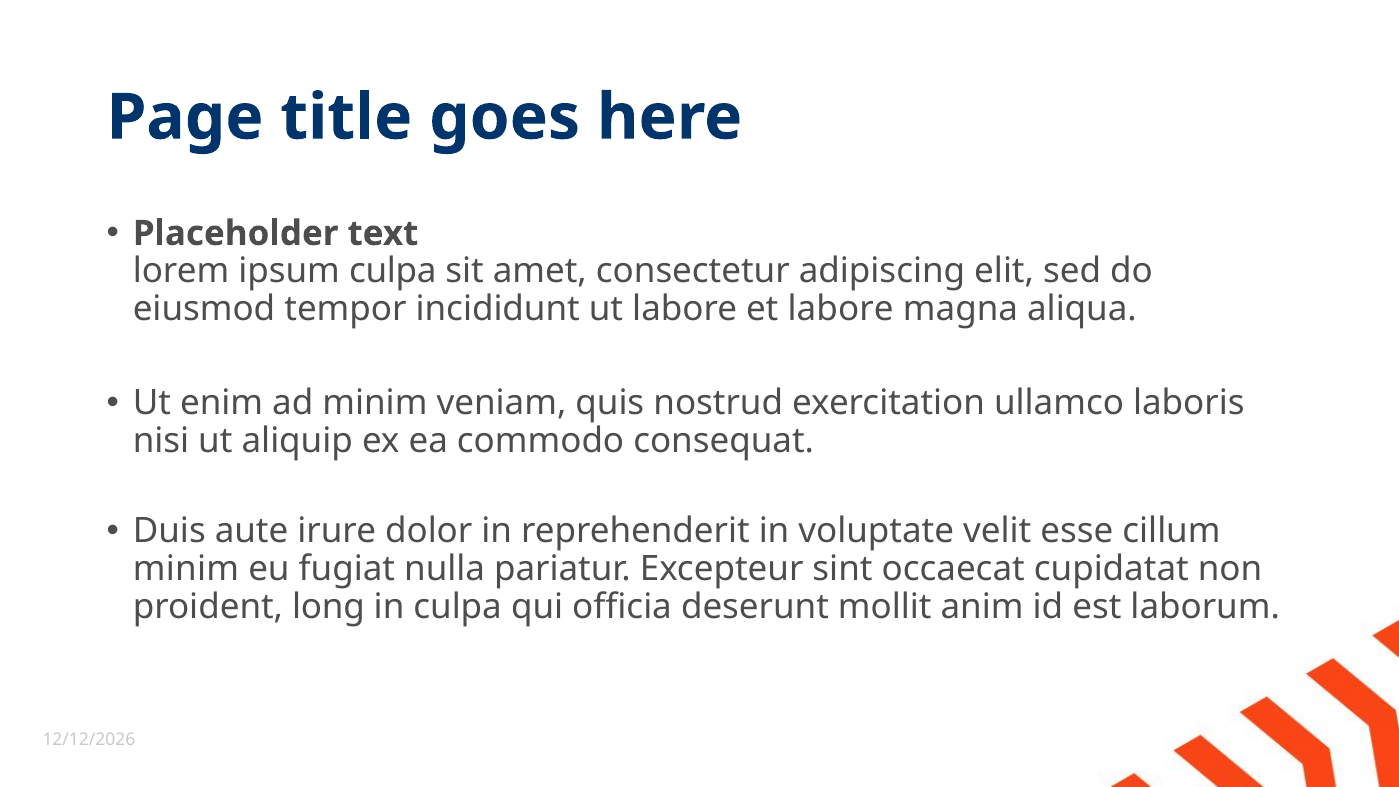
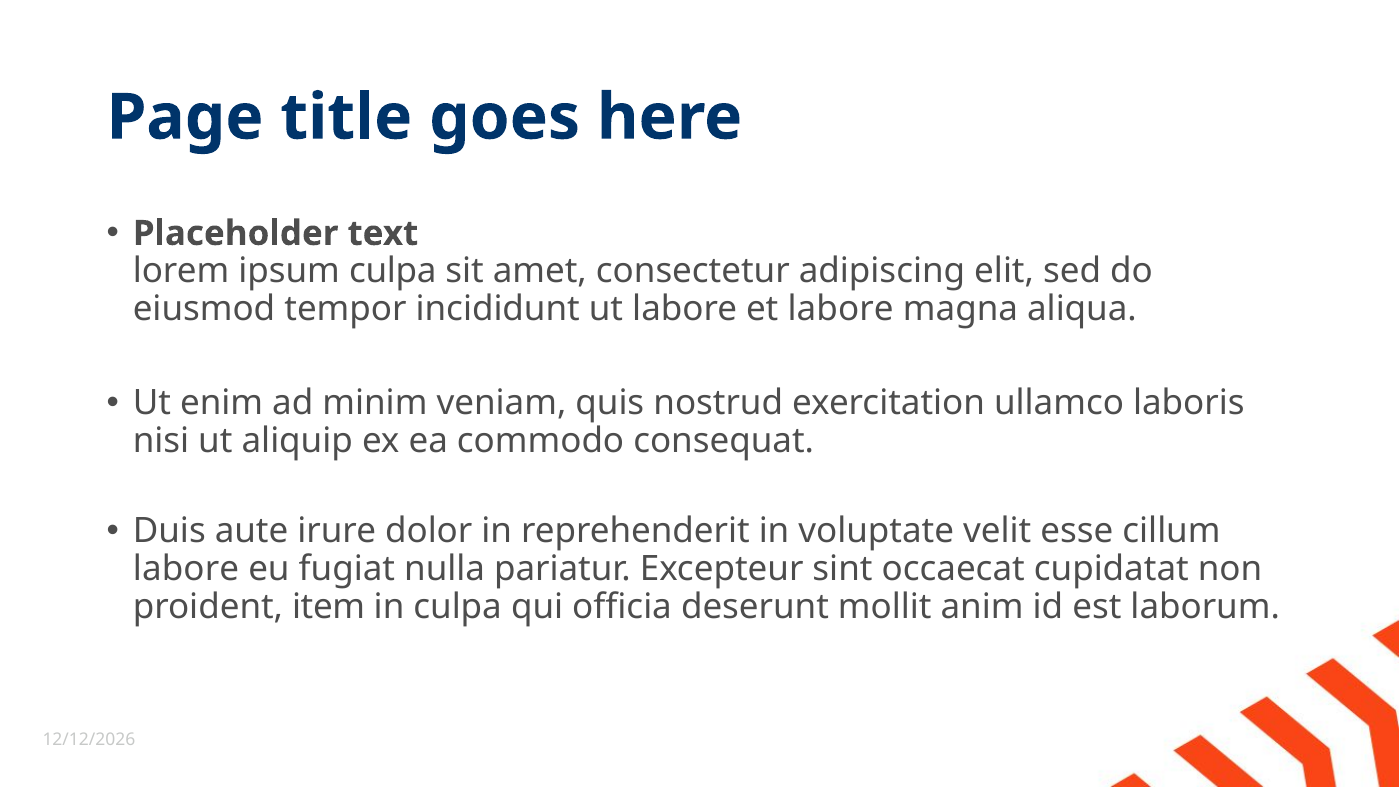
minim: minim -> labore (186, 569)
long: long -> item (329, 607)
